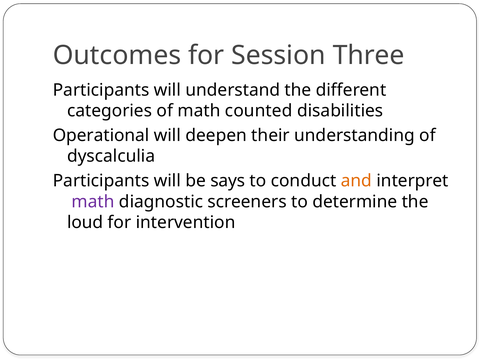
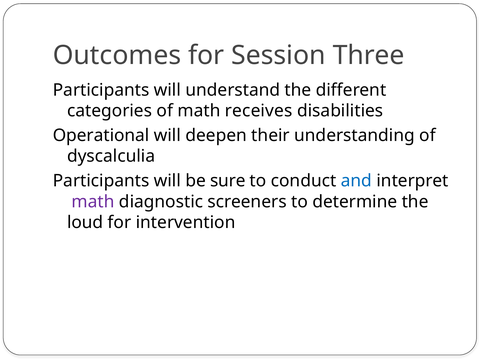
counted: counted -> receives (259, 111)
says: says -> sure (228, 181)
and colour: orange -> blue (356, 181)
